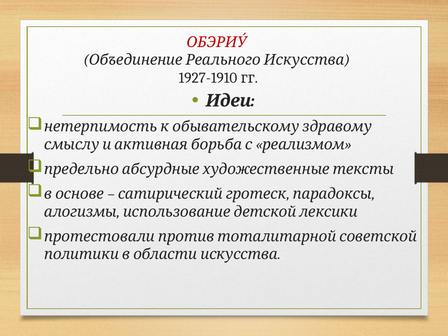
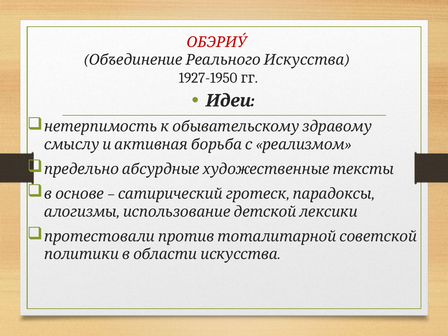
1927-1910: 1927-1910 -> 1927-1950 (208, 78)
